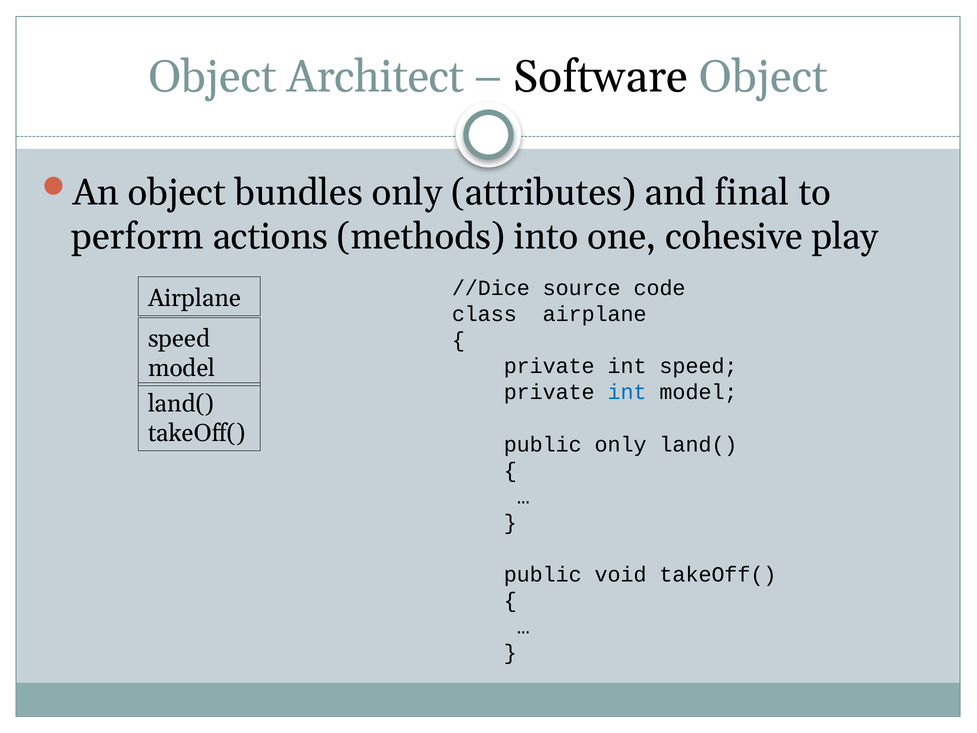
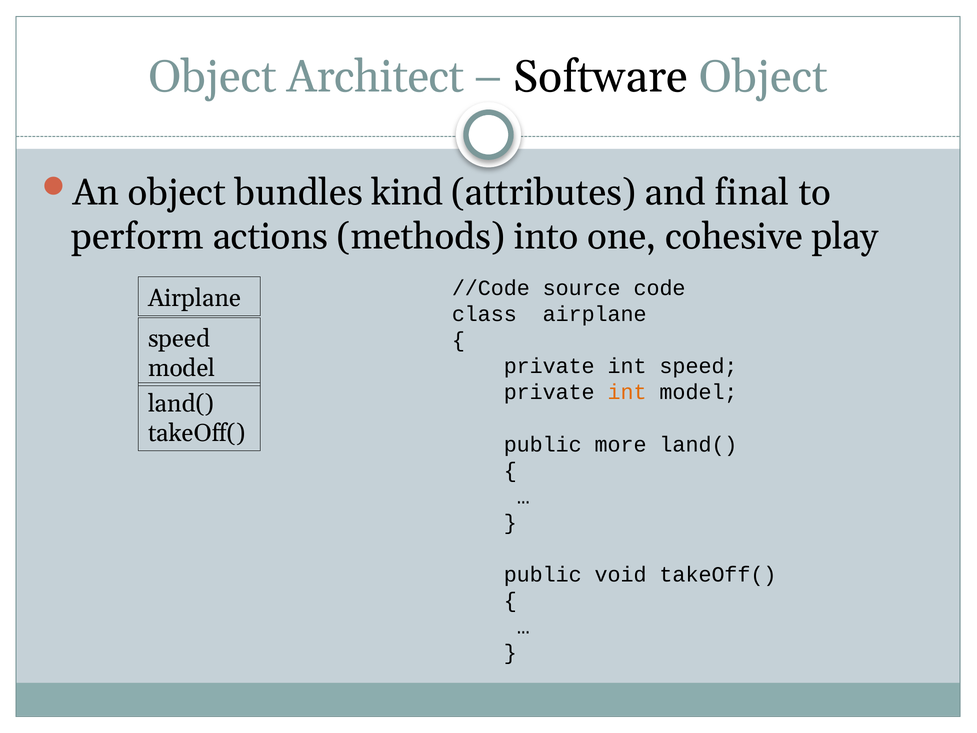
bundles only: only -> kind (407, 193)
//Dice: //Dice -> //Code (491, 288)
int colour: blue -> orange (627, 392)
public only: only -> more (621, 444)
